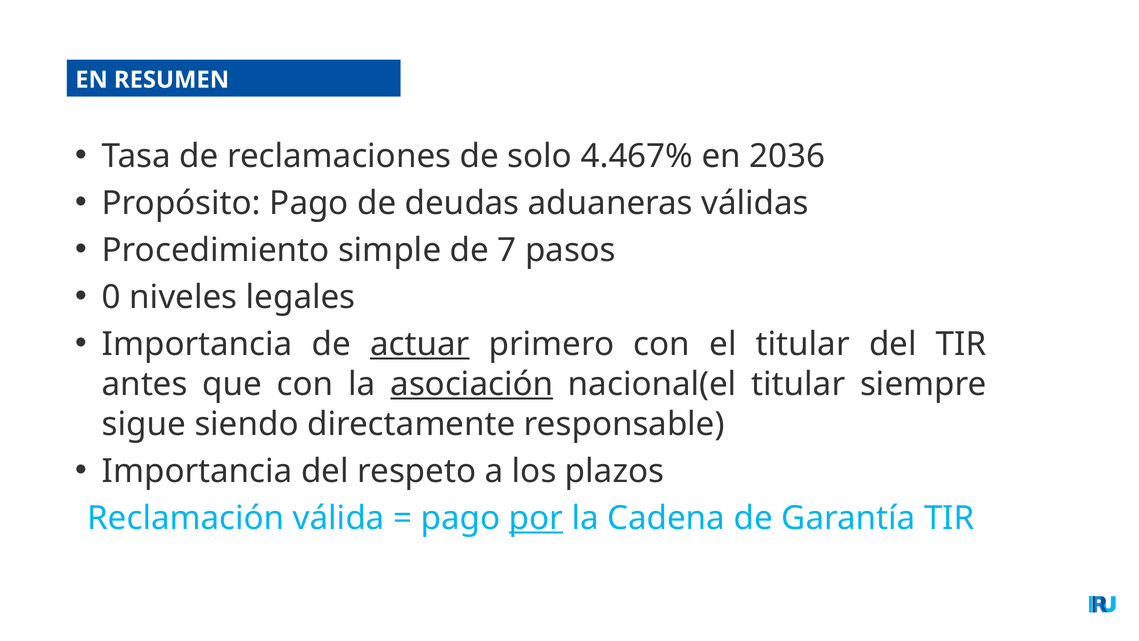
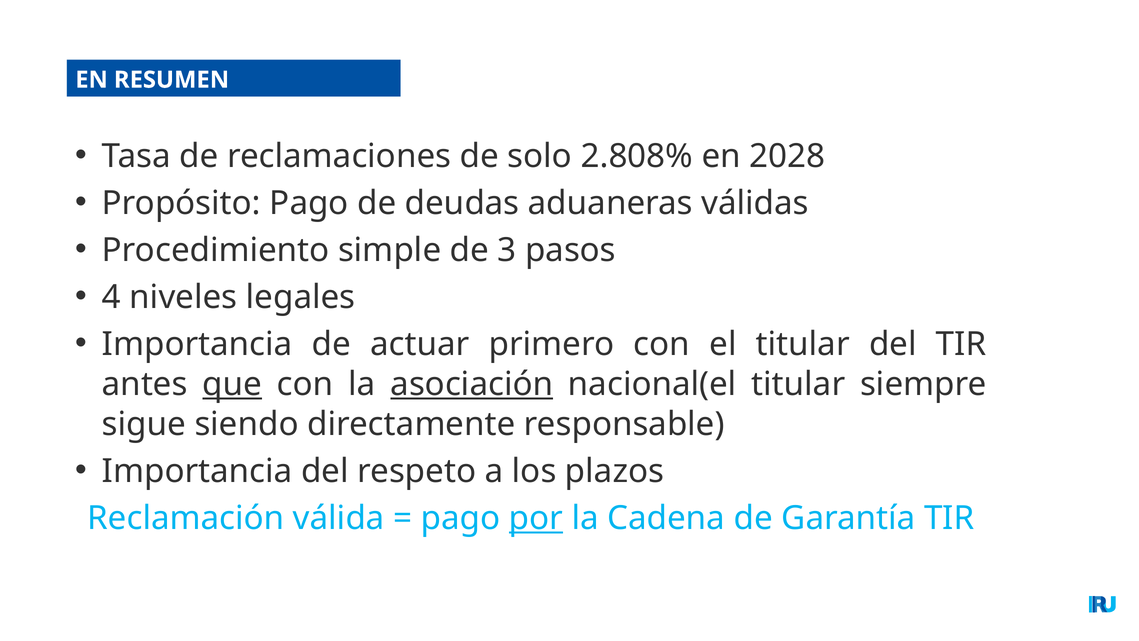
4.467%: 4.467% -> 2.808% (637, 156)
2036: 2036 -> 2028 (787, 156)
7: 7 -> 3 (507, 250)
0: 0 -> 4 (111, 297)
actuar underline: present -> none (420, 344)
que underline: none -> present (232, 384)
